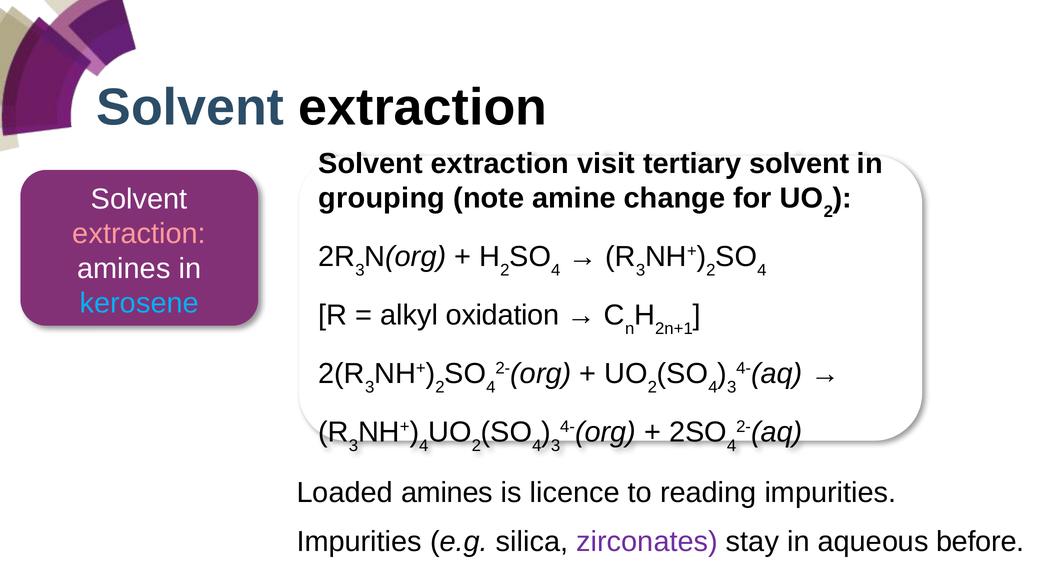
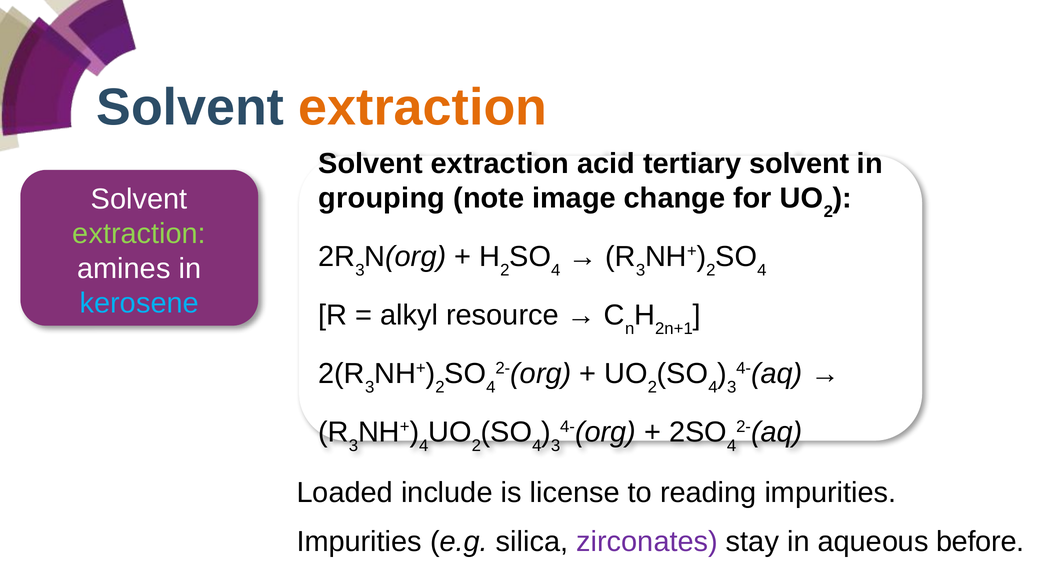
extraction colour: black -> orange (423, 107)
visit: visit -> acid (606, 163)
amine: amine -> image (574, 198)
extraction colour: pink -> light green (139, 234)
oxidation: oxidation -> resource (502, 315)
Loaded amines: amines -> include (447, 493)
licence: licence -> license (575, 493)
